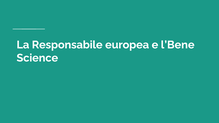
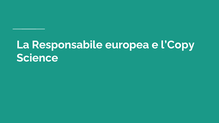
l’Bene: l’Bene -> l’Copy (178, 45)
